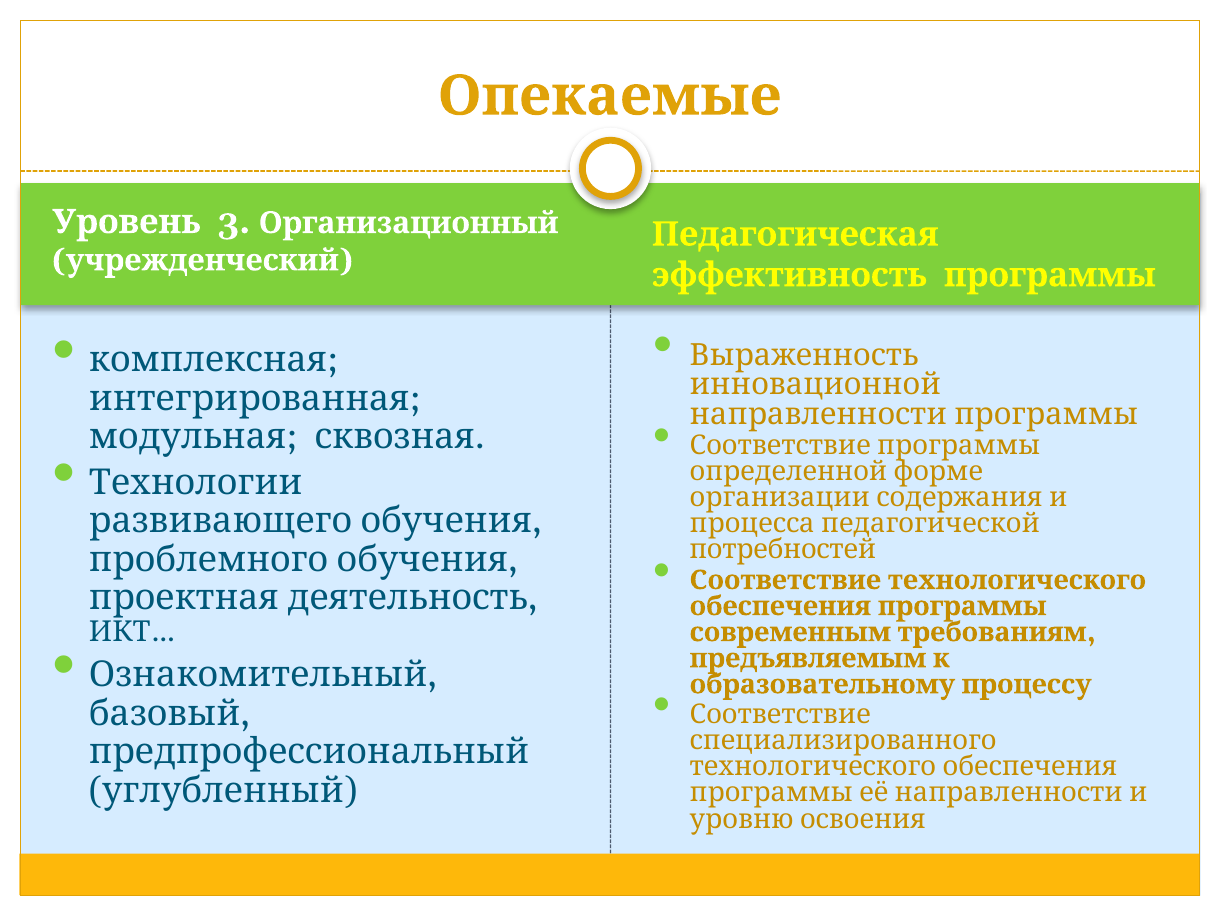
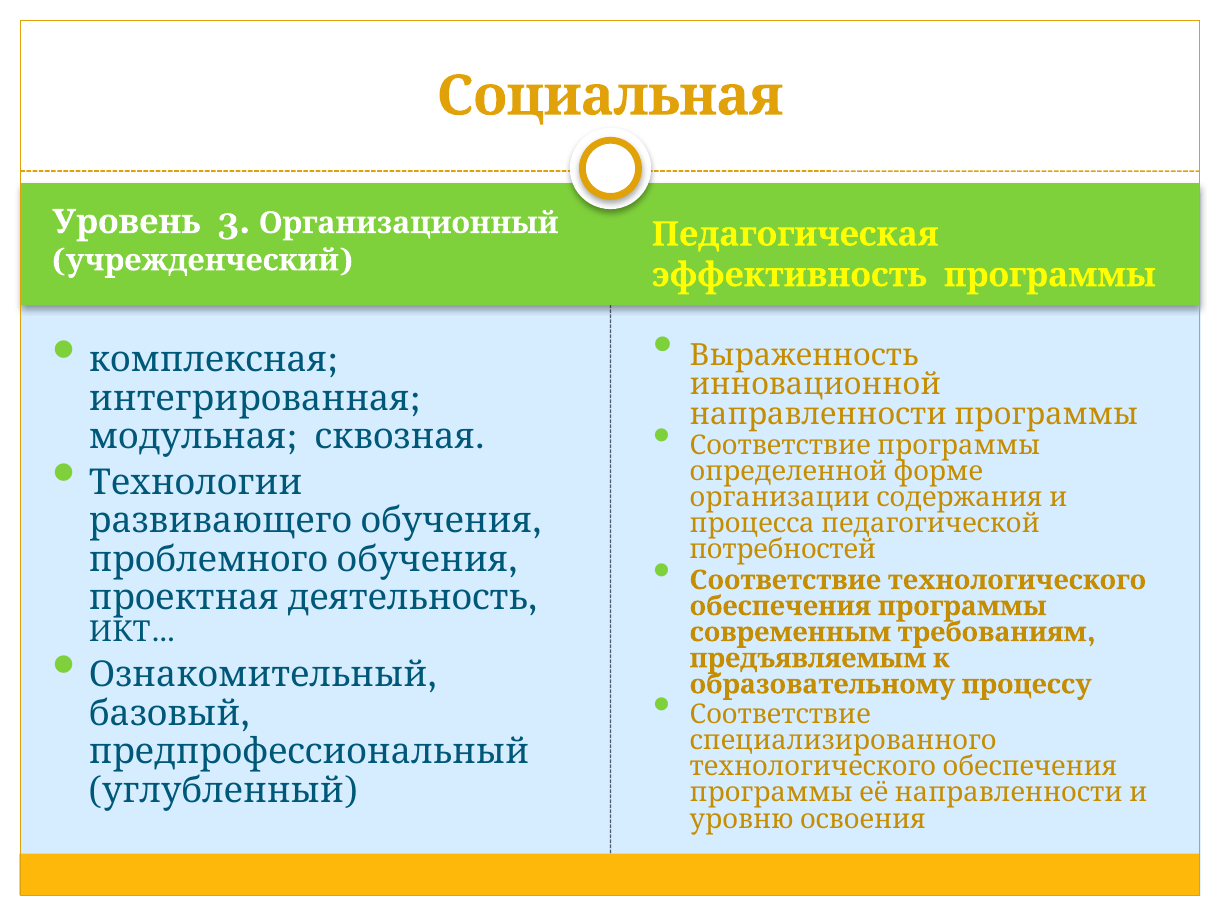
Опекаемые: Опекаемые -> Социальная (610, 96)
